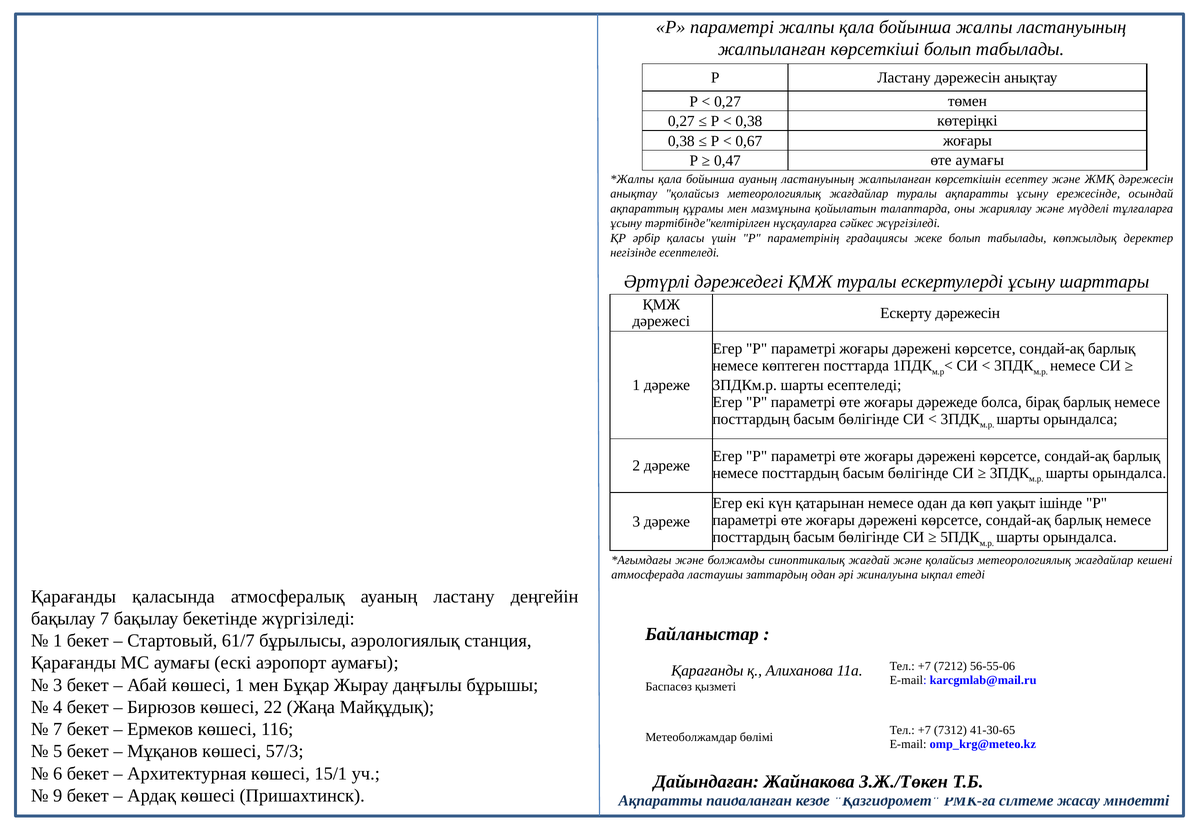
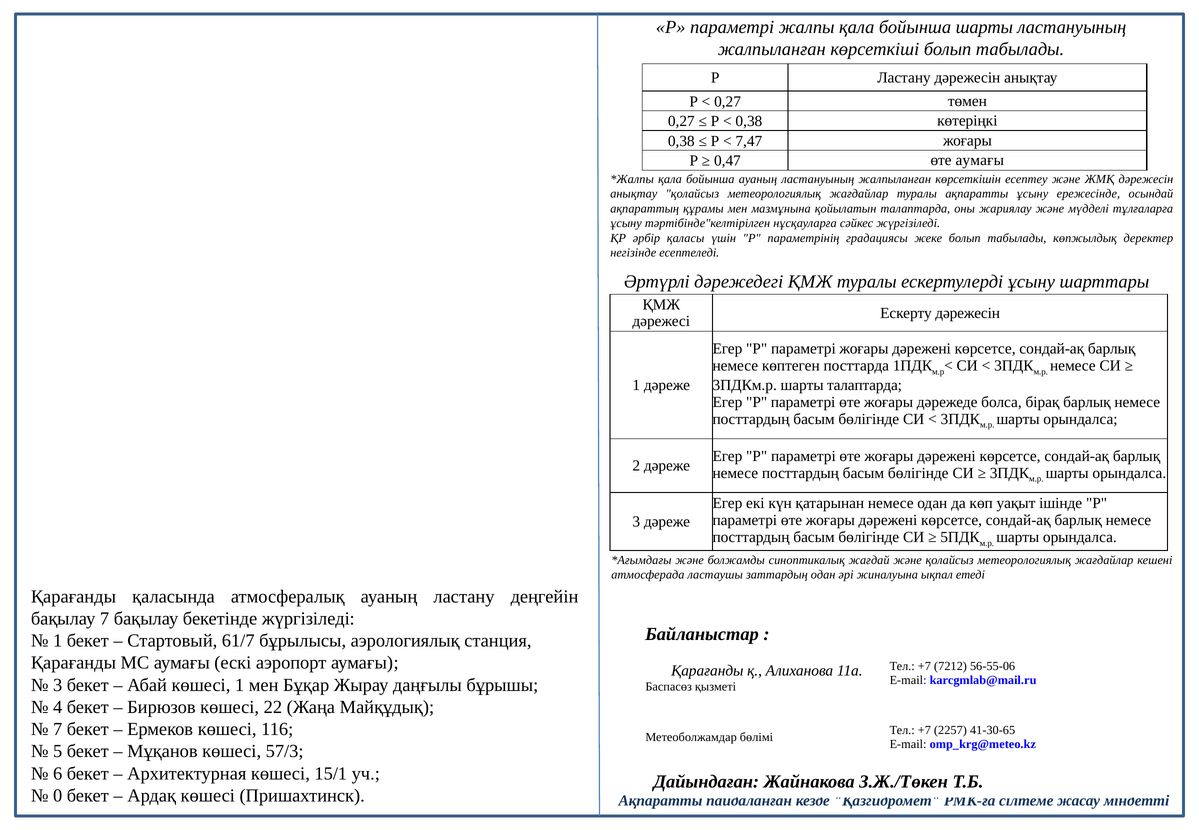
бойынша жалпы: жалпы -> шарты (984, 27)
0,67: 0,67 -> 7,47 (749, 141)
шарты есептеледі: есептеледі -> талаптарда (865, 385)
7312: 7312 -> 2257 (950, 730)
9: 9 -> 0 (58, 796)
